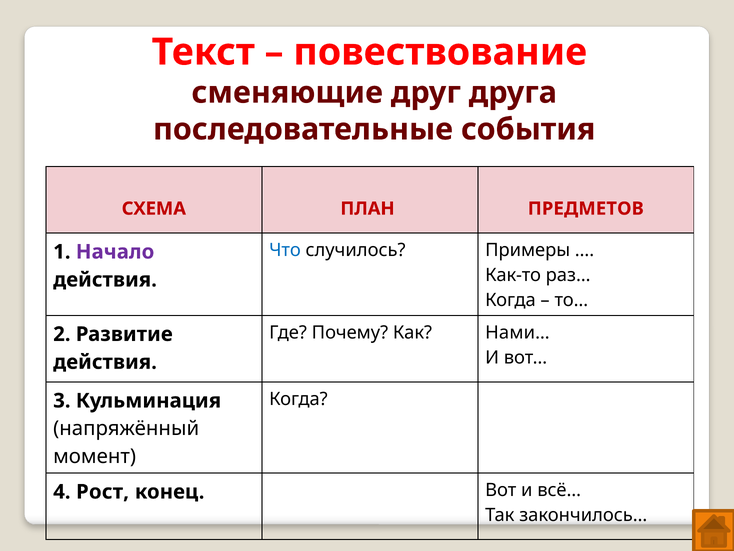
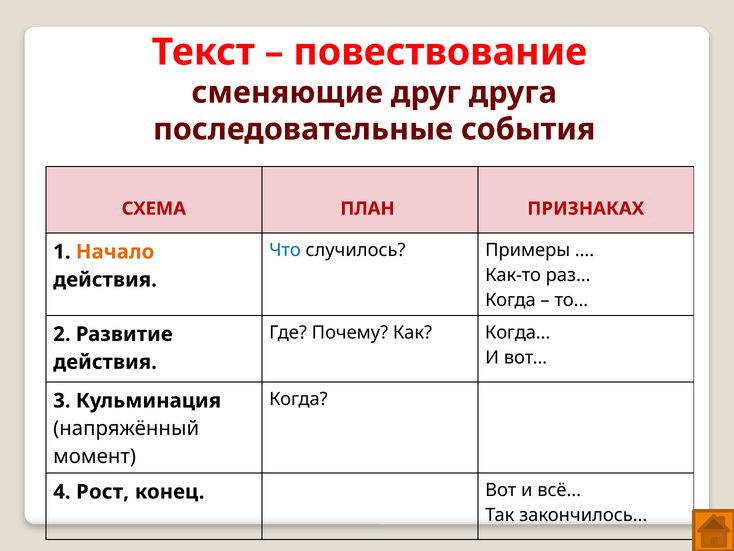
ПРЕДМЕТОВ: ПРЕДМЕТОВ -> ПРИЗНАКАХ (586, 208)
Начало colour: purple -> orange (115, 252)
Нами…: Нами… -> Когда… (518, 332)
